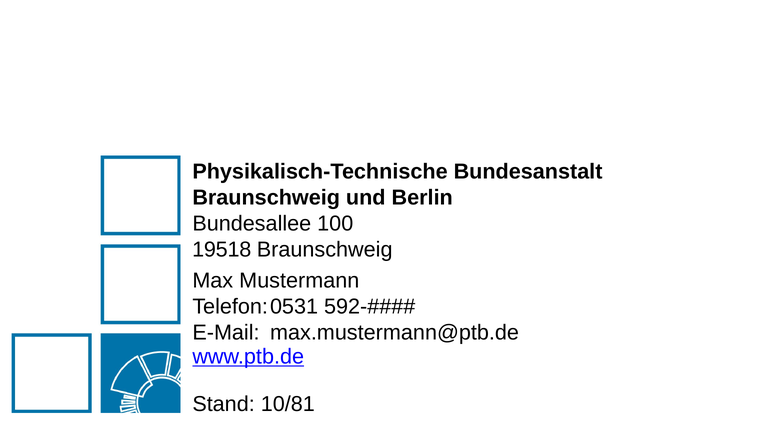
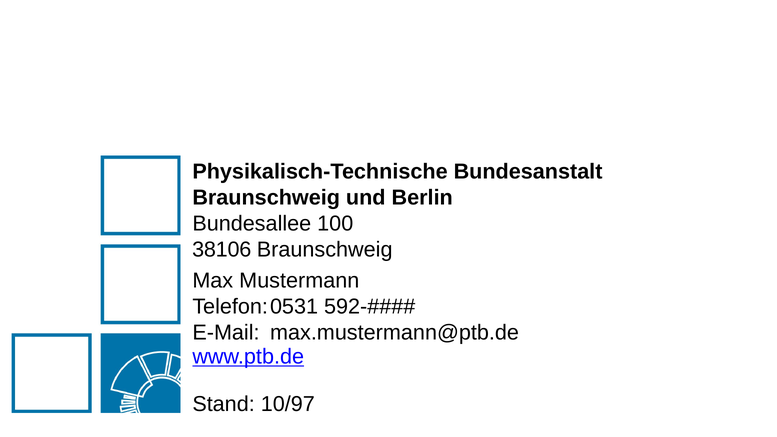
19518: 19518 -> 38106 (222, 250)
10/81: 10/81 -> 10/97 (288, 404)
